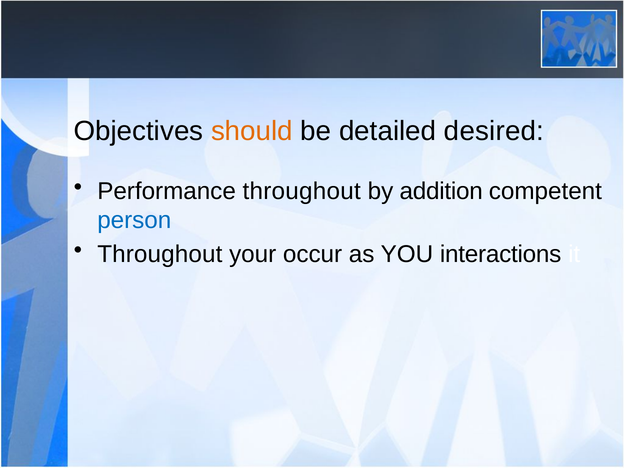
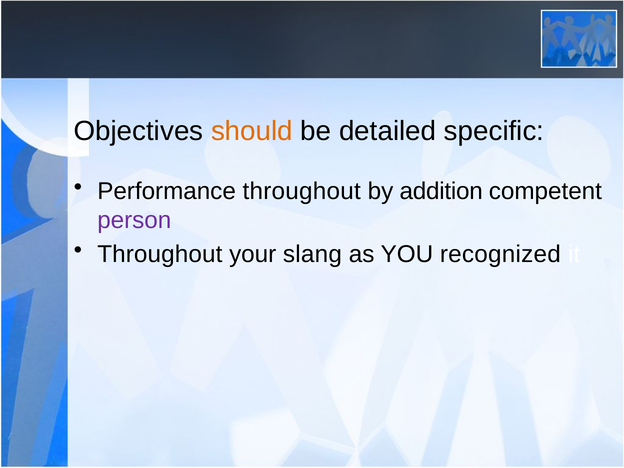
desired: desired -> specific (494, 131)
person colour: blue -> purple (134, 220)
occur: occur -> slang (312, 254)
interactions: interactions -> recognized (500, 254)
